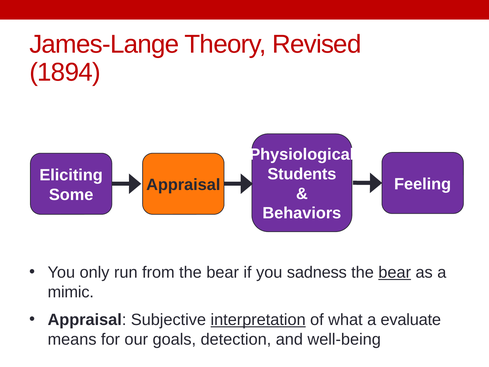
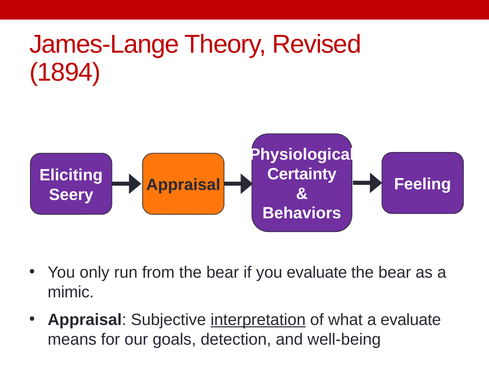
Students: Students -> Certainty (302, 174)
Some: Some -> Seery (71, 195)
you sadness: sadness -> evaluate (317, 272)
bear underline: present -> none (395, 272)
